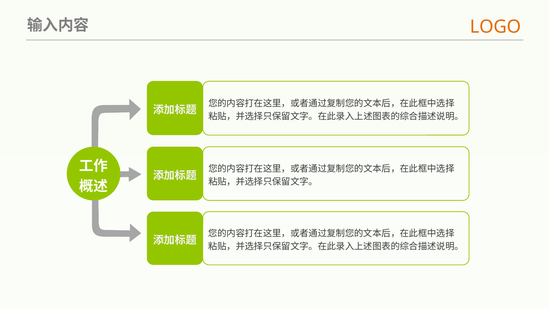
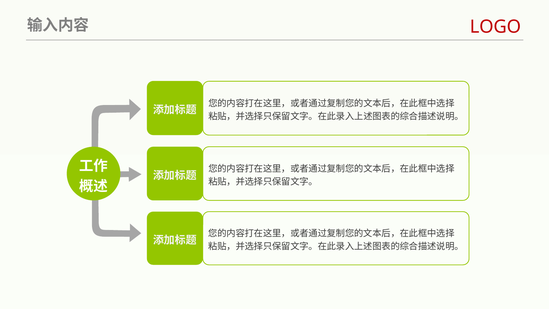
LOGO colour: orange -> red (495, 27)
